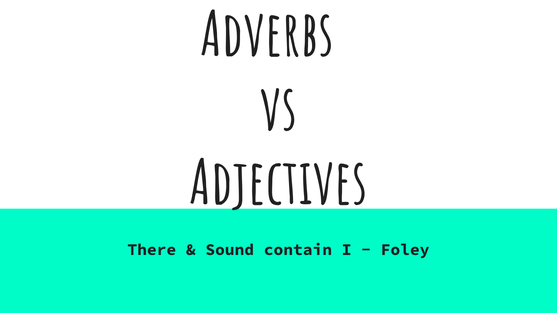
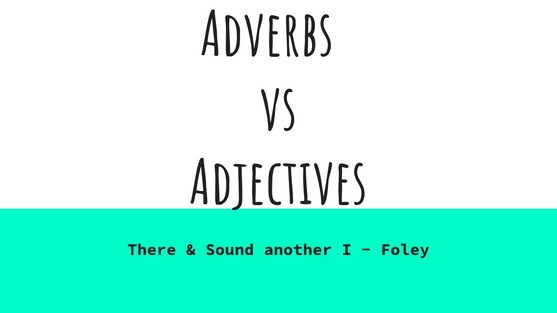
contain: contain -> another (298, 250)
